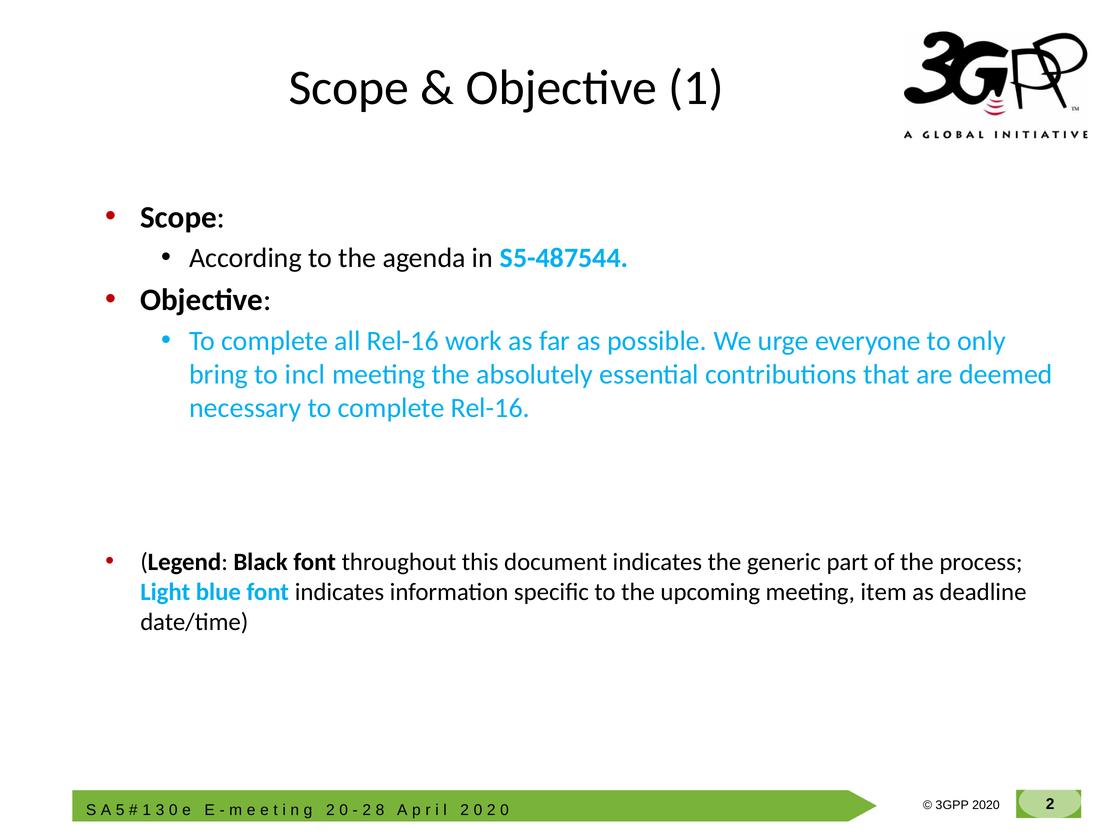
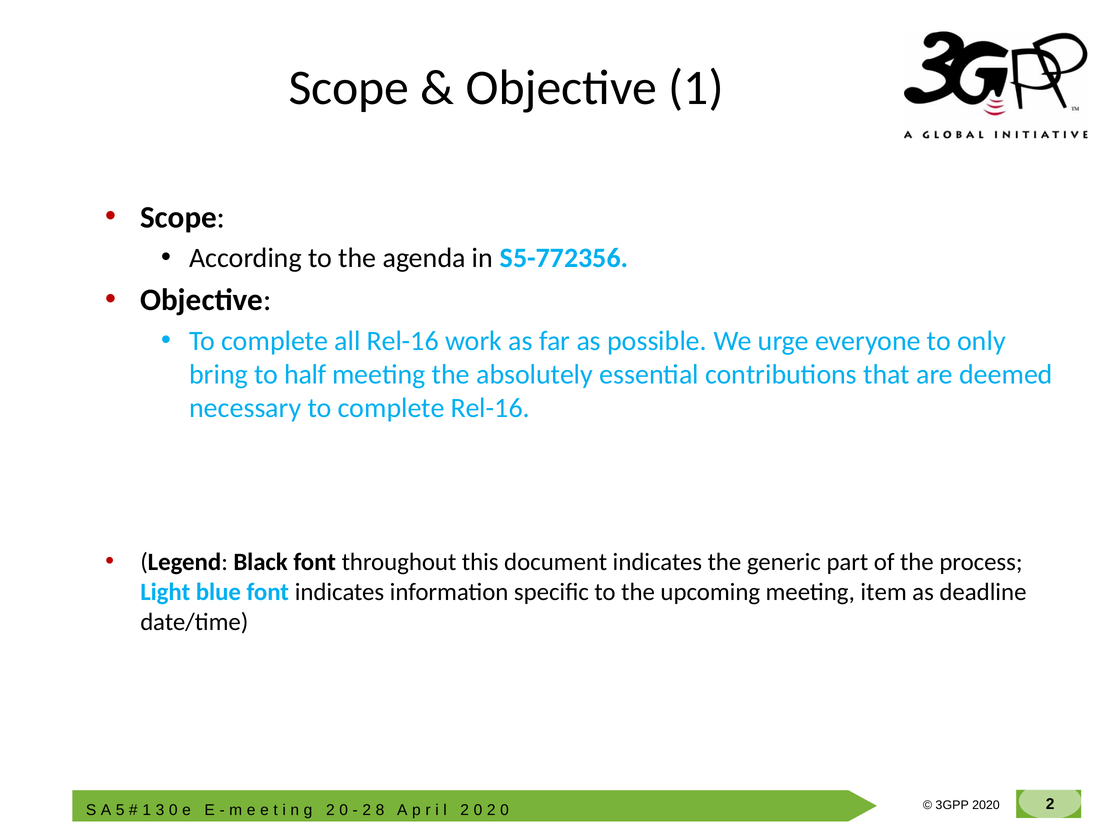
S5-487544: S5-487544 -> S5-772356 (564, 258)
incl: incl -> half (305, 375)
